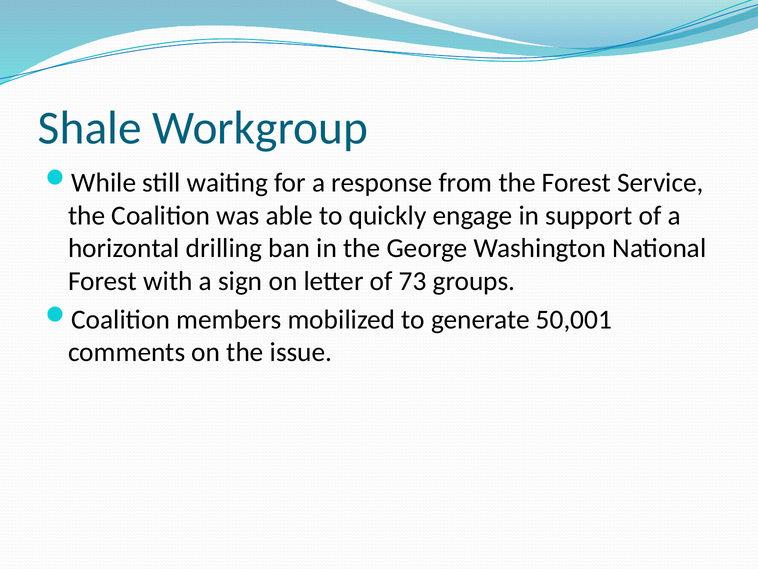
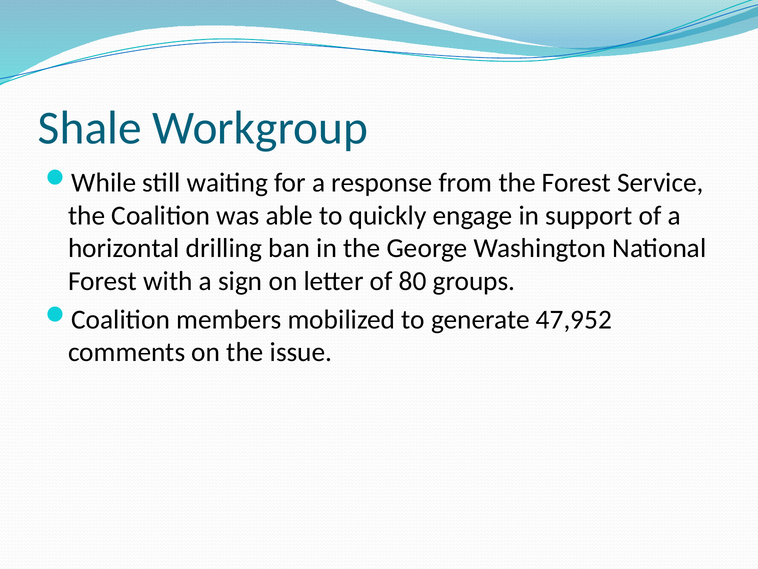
73: 73 -> 80 (413, 281)
50,001: 50,001 -> 47,952 (574, 319)
